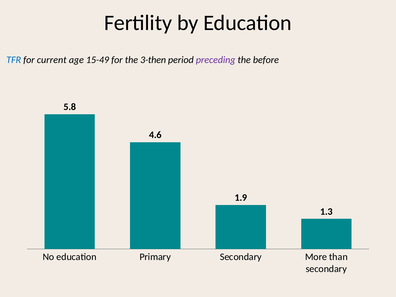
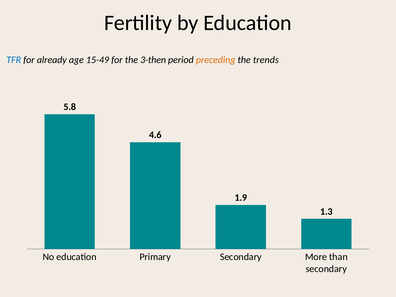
current: current -> already (52, 60)
preceding colour: purple -> orange (216, 60)
before: before -> trends (266, 60)
